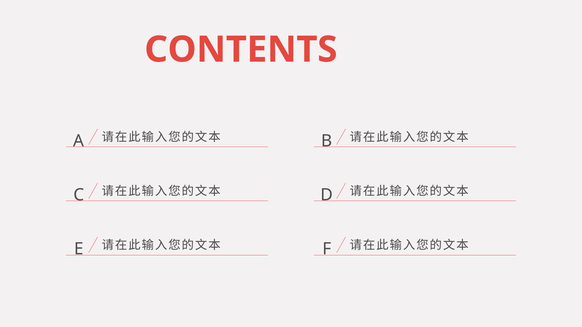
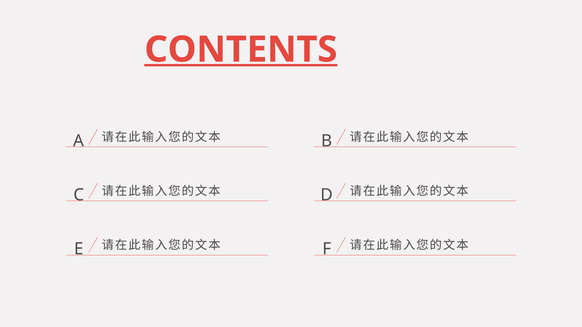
CONTENTS underline: none -> present (241, 50)
